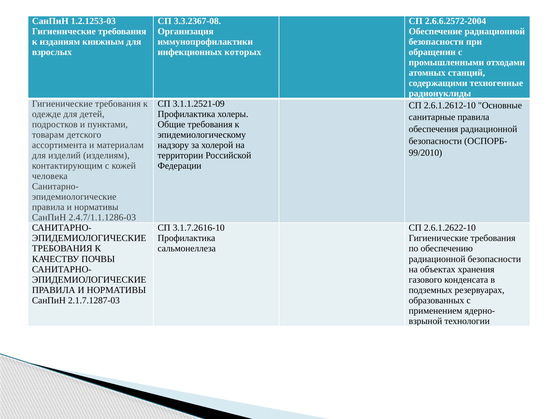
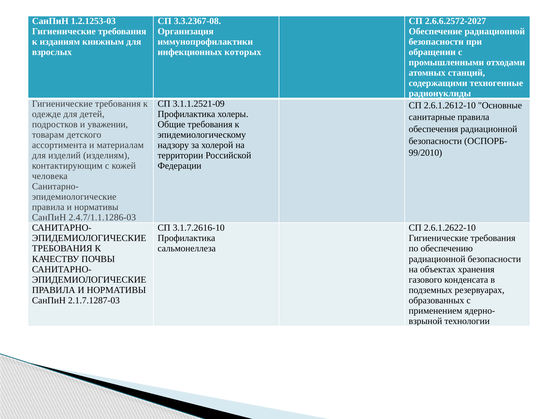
2.6.6.2572-2004: 2.6.6.2572-2004 -> 2.6.6.2572-2027 (456, 21)
пунктами: пунктами -> уважении (108, 124)
